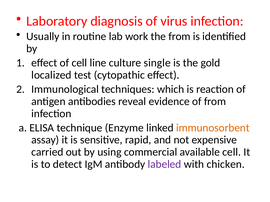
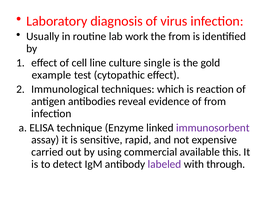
localized: localized -> example (51, 75)
immunosorbent colour: orange -> purple (213, 128)
available cell: cell -> this (232, 152)
chicken: chicken -> through (226, 165)
